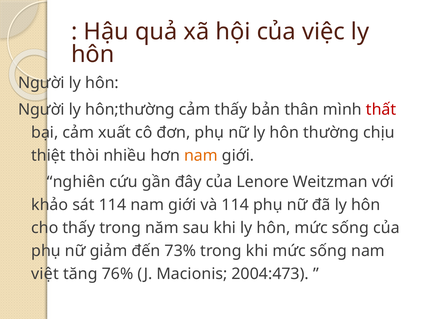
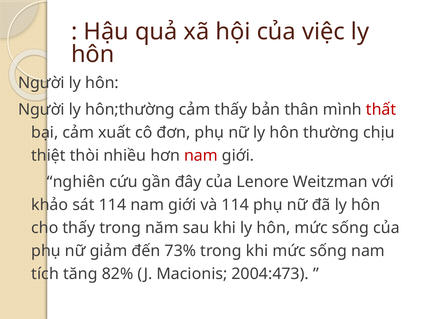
nam colour: orange -> red (201, 156)
việt: việt -> tích (45, 274)
76%: 76% -> 82% (118, 274)
